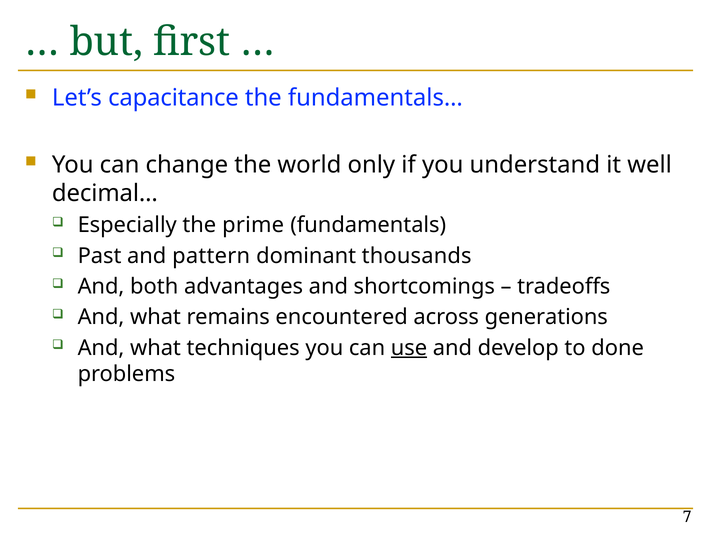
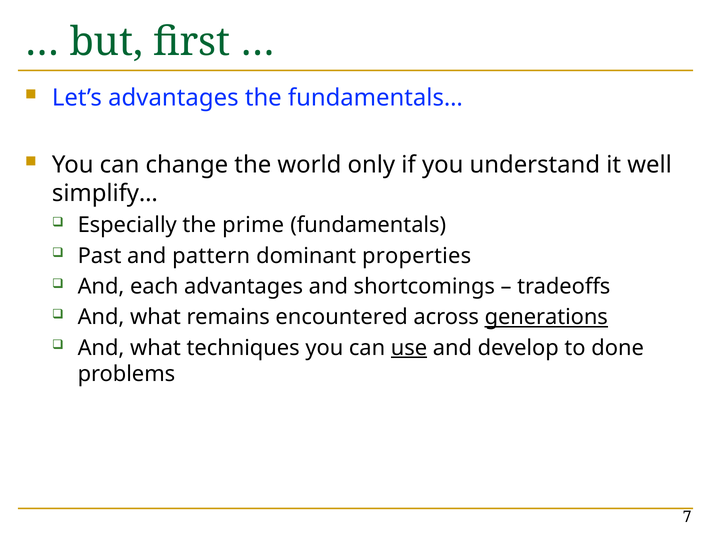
Let’s capacitance: capacitance -> advantages (173, 98)
decimal…: decimal… -> simplify… (105, 193)
thousands: thousands -> properties (417, 256)
both: both -> each (154, 286)
generations underline: none -> present (546, 317)
